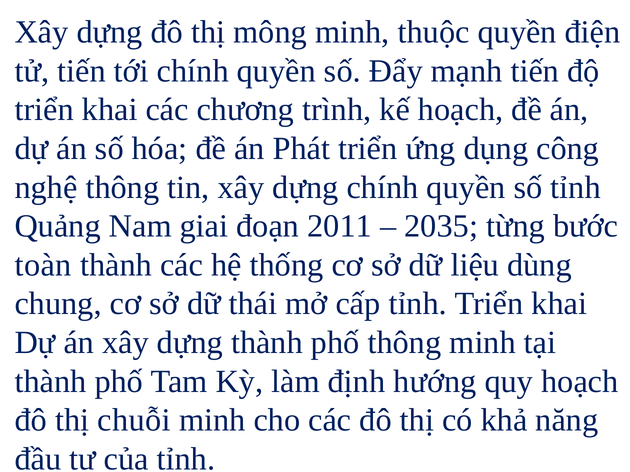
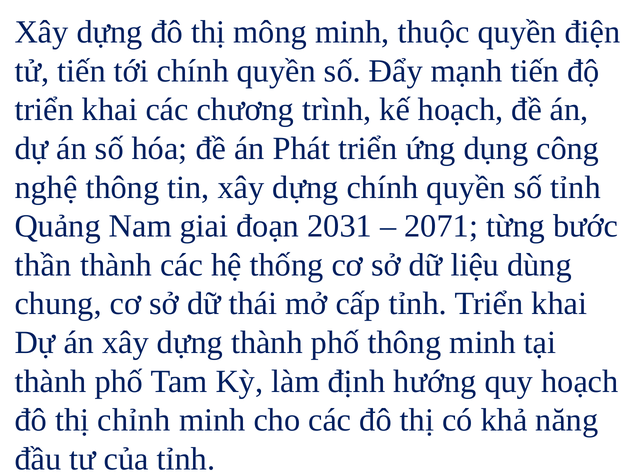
2011: 2011 -> 2031 (340, 226)
2035: 2035 -> 2071 (441, 226)
toàn: toàn -> thần (43, 265)
chuỗi: chuỗi -> chỉnh (134, 421)
